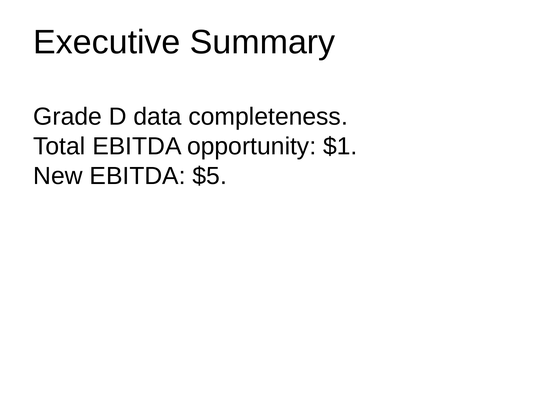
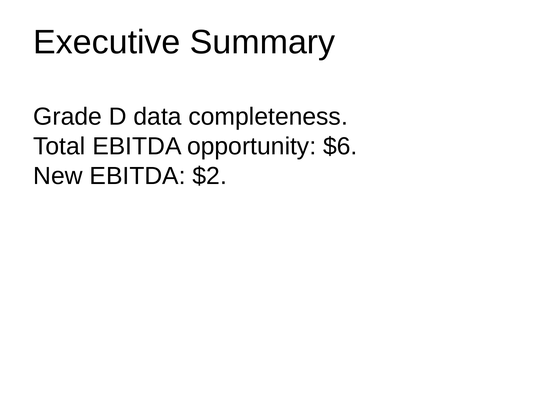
$1: $1 -> $6 (340, 146)
$5: $5 -> $2 (210, 176)
